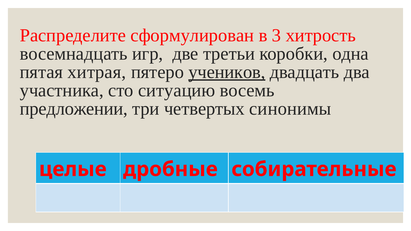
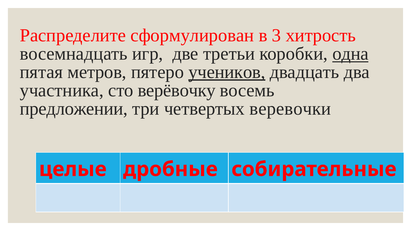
одна underline: none -> present (350, 54)
хитрая: хитрая -> метров (97, 72)
ситуацию: ситуацию -> верёвочку (177, 90)
синонимы: синонимы -> веревочки (290, 109)
